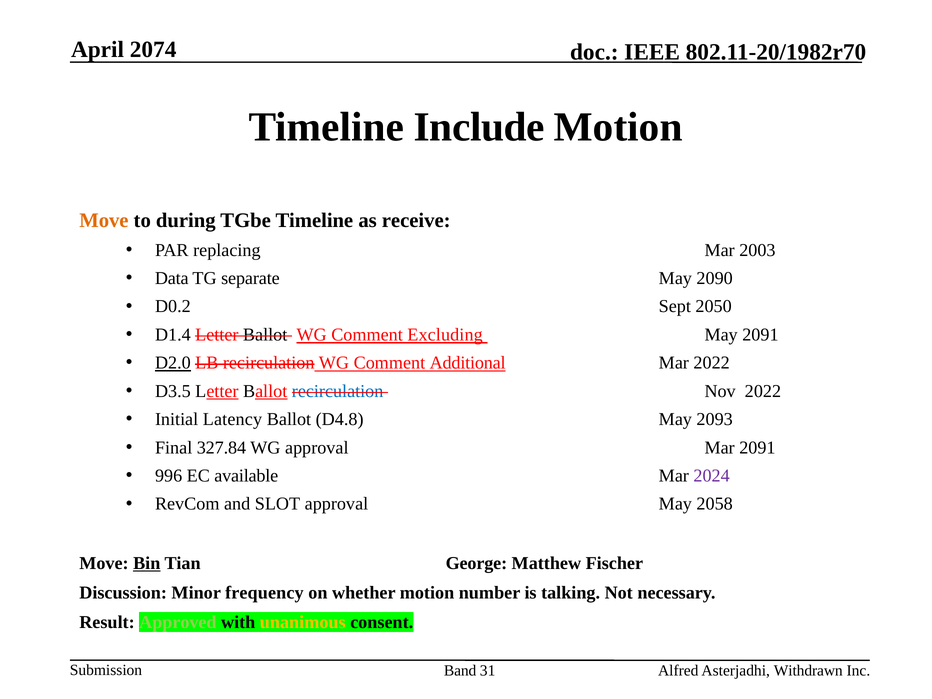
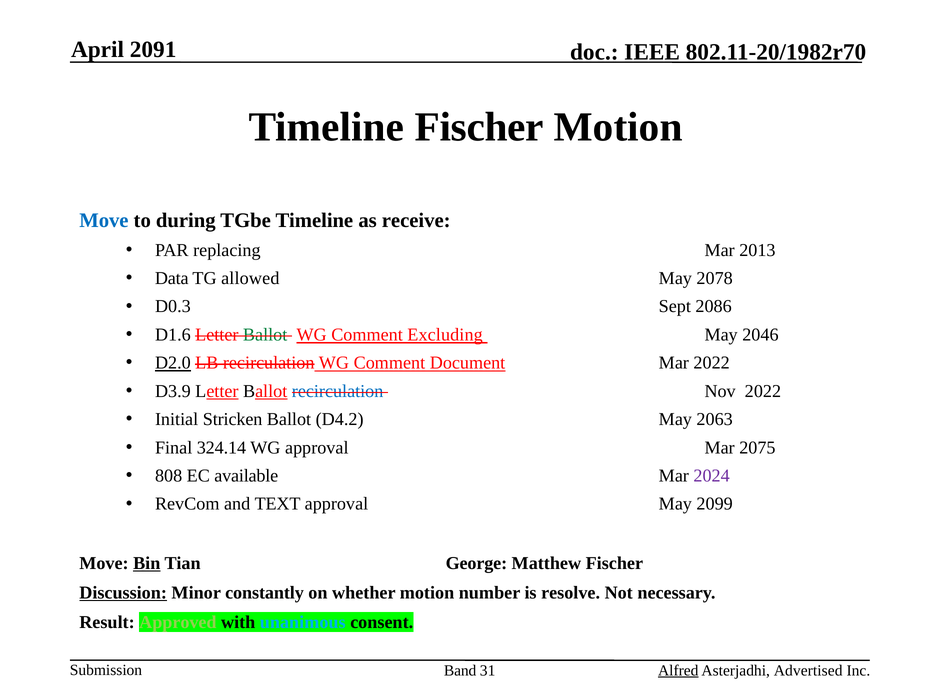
2074: 2074 -> 2091 (153, 49)
Timeline Include: Include -> Fischer (479, 127)
Move colour: orange -> blue (104, 220)
2003: 2003 -> 2013 (757, 250)
separate: separate -> allowed (250, 278)
2090: 2090 -> 2078 (715, 278)
D0.2: D0.2 -> D0.3 (173, 306)
2050: 2050 -> 2086 (714, 306)
D1.4: D1.4 -> D1.6 (173, 335)
Ballot colour: black -> green (265, 335)
May 2091: 2091 -> 2046 (760, 335)
Additional: Additional -> Document (468, 363)
D3.5: D3.5 -> D3.9 (173, 391)
Latency: Latency -> Stricken (233, 419)
D4.8: D4.8 -> D4.2 (340, 419)
2093: 2093 -> 2063 (715, 419)
327.84: 327.84 -> 324.14 (221, 448)
Mar 2091: 2091 -> 2075 (757, 448)
996: 996 -> 808 (169, 476)
SLOT: SLOT -> TEXT (278, 504)
2058: 2058 -> 2099 (715, 504)
Discussion underline: none -> present (123, 593)
frequency: frequency -> constantly (264, 593)
talking: talking -> resolve (571, 593)
unanimous colour: yellow -> light blue (303, 622)
Alfred underline: none -> present (678, 670)
Withdrawn: Withdrawn -> Advertised (808, 670)
